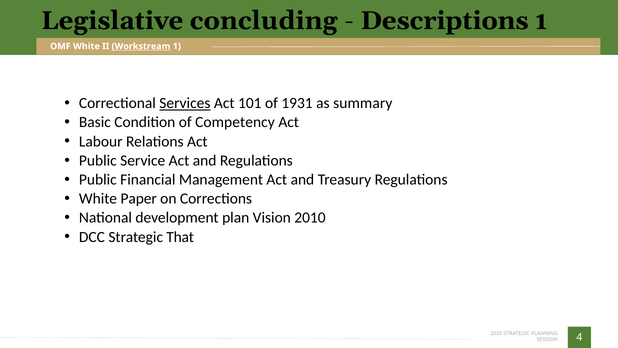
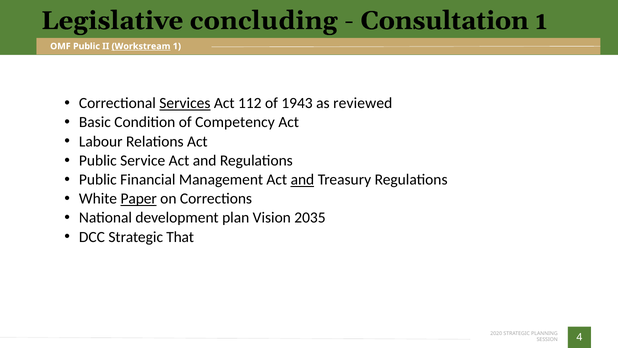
Descriptions: Descriptions -> Consultation (445, 21)
OMF White: White -> Public (87, 46)
101: 101 -> 112 (250, 103)
1931: 1931 -> 1943 (297, 103)
summary: summary -> reviewed (363, 103)
and underline: none -> present (302, 179)
Paper underline: none -> present (139, 199)
2010: 2010 -> 2035 (310, 218)
